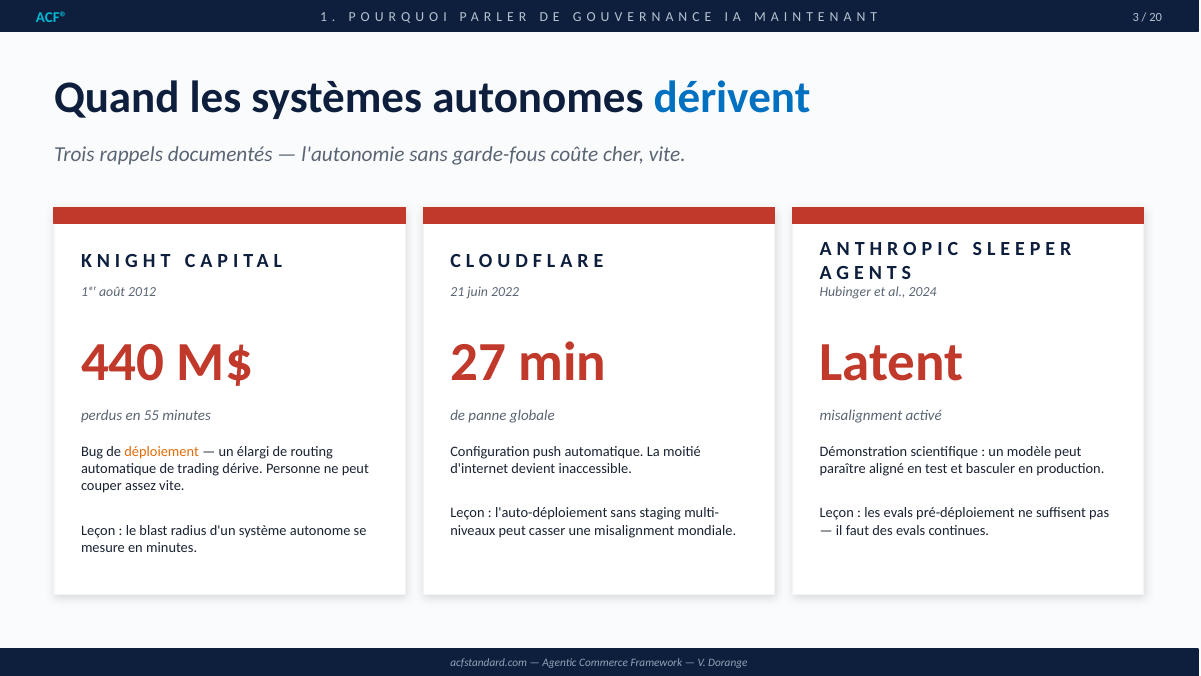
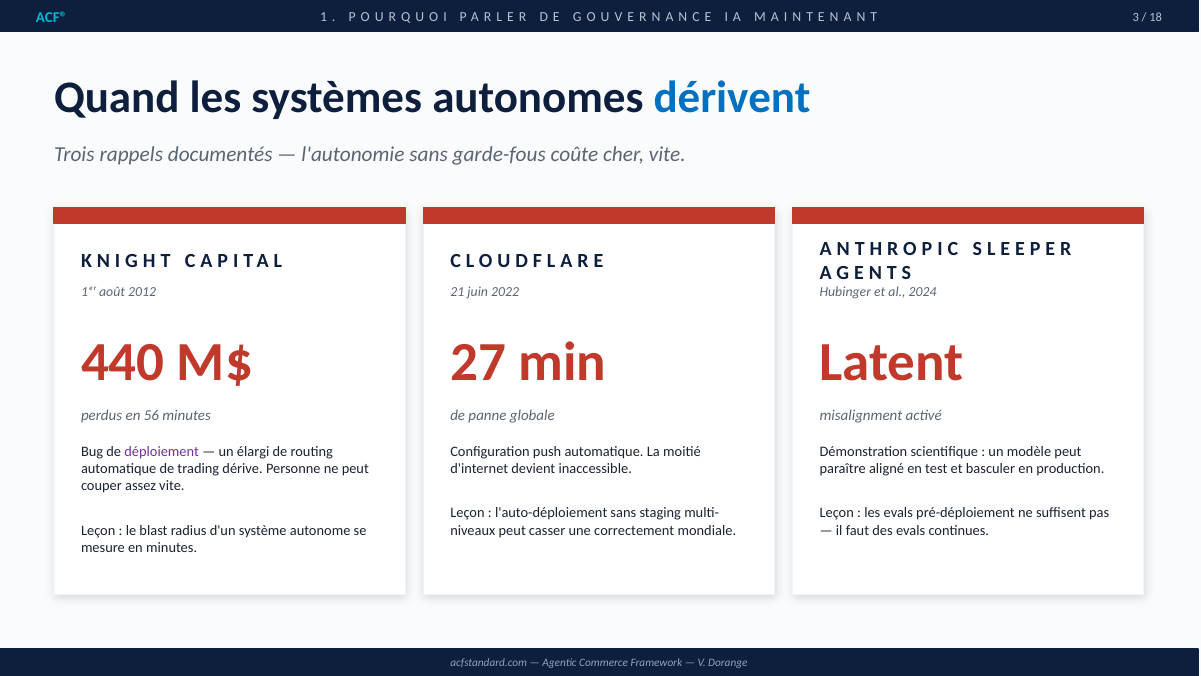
20: 20 -> 18 (1156, 17)
55: 55 -> 56 (151, 415)
déploiement colour: orange -> purple (162, 451)
une misalignment: misalignment -> correctement (634, 530)
